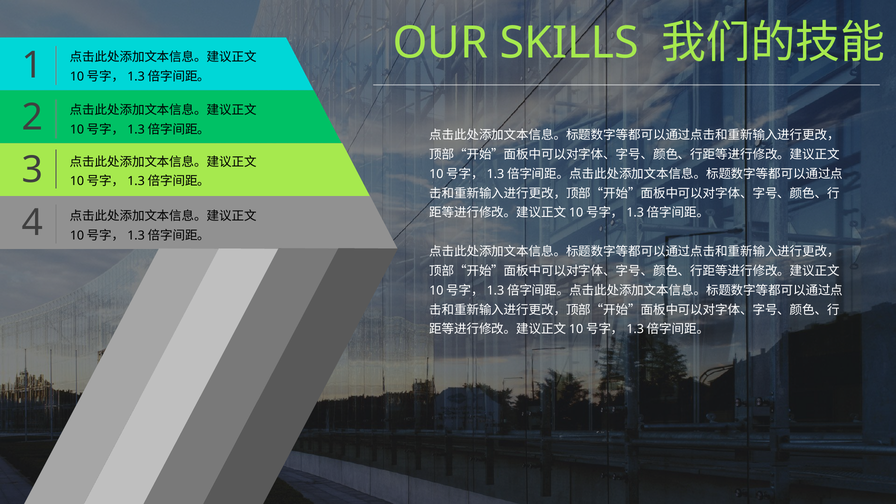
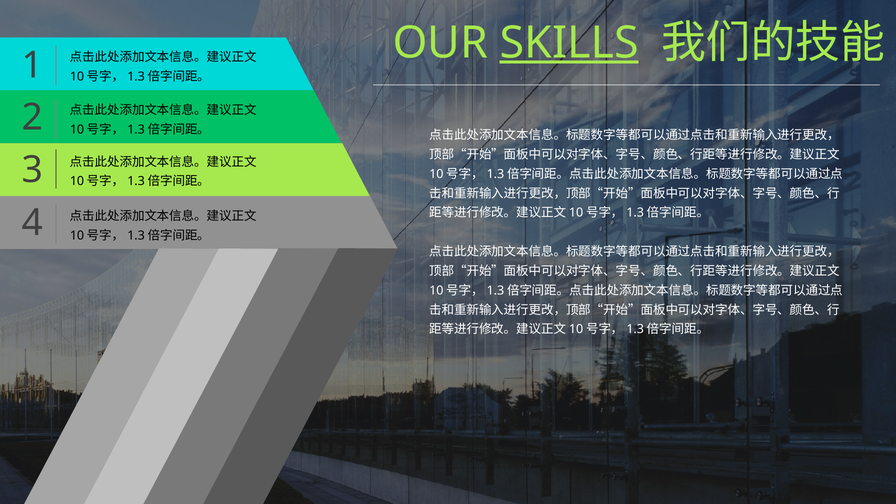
SKILLS underline: none -> present (569, 43)
